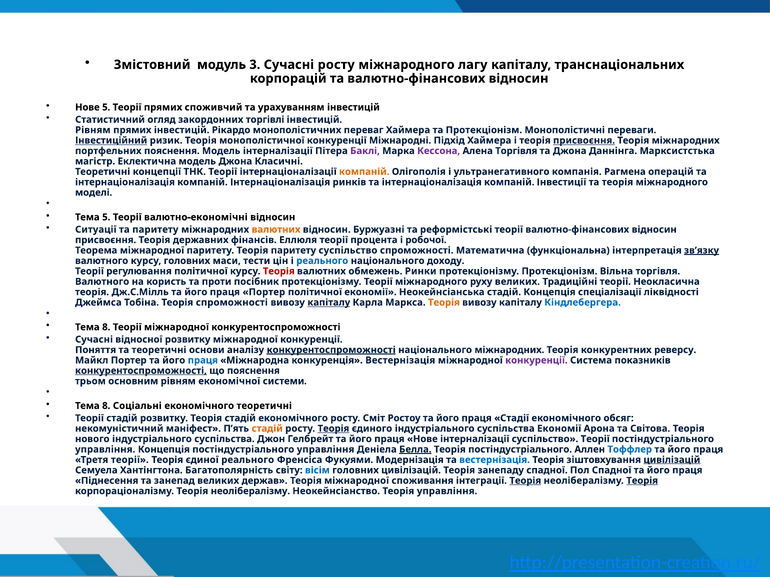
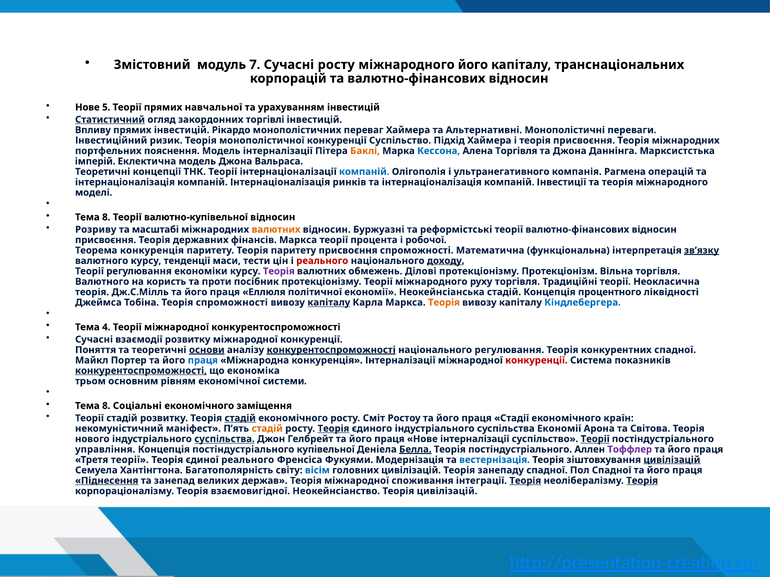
3: 3 -> 7 (255, 65)
міжнародного лагу: лагу -> його (473, 65)
споживчий: споживчий -> навчальної (213, 107)
Статистичний underline: none -> present (110, 120)
Рівням: Рівням -> Впливу (93, 130)
та Протекціонізм: Протекціонізм -> Альтернативні (484, 130)
Інвестиційний underline: present -> none (111, 141)
конкуренції Міжнародні: Міжнародні -> Суспільство (400, 141)
присвоєння underline: present -> none (584, 141)
Баклі colour: purple -> orange (365, 151)
Кессона colour: purple -> blue (439, 151)
магістр: магістр -> імперій (95, 161)
Класичні: Класичні -> Вальраса (279, 161)
компаній colour: orange -> blue (364, 172)
5: 5 -> 8 (106, 217)
валютно-економічні: валютно-економічні -> валютно-купівельної (196, 217)
Ситуації: Ситуації -> Розриву (96, 230)
та паритету: паритету -> масштабі (155, 230)
фінансів Еллюля: Еллюля -> Маркса (298, 240)
Теорема міжнародної: міжнародної -> конкуренція (152, 251)
паритету суспільство: суспільство -> присвоєння (348, 251)
курсу головних: головних -> тенденції (187, 261)
реального colour: blue -> red (322, 261)
доходу underline: none -> present (446, 261)
регулювання політичної: політичної -> економіки (201, 271)
Теорія colour: red -> purple (279, 271)
Ринки: Ринки -> Ділові (421, 271)
руху великих: великих -> торгівля (517, 282)
праця Портер: Портер -> Еллюля (264, 292)
спеціалізації: спеціалізації -> процентного (610, 292)
8: 8 -> 4 (106, 327)
відносної: відносної -> взаємодії (139, 340)
основи underline: none -> present (207, 350)
національного міжнародних: міжнародних -> регулювання (509, 350)
конкурентних реверсу: реверсу -> спадної (675, 350)
конкуренція Вестернізація: Вестернізація -> Інтерналізації (400, 361)
конкуренції colour: purple -> red (536, 361)
що пояснення: пояснення -> економіка (253, 371)
економічного теоретичні: теоретичні -> заміщення (264, 406)
стадій underline: none -> present (240, 418)
обсяг: обсяг -> країн (619, 418)
суспільства underline: none -> present (224, 439)
Теорії underline: none -> present (595, 439)
Концепція постіндустріального управління: управління -> купівельної (326, 450)
Тоффлер colour: blue -> purple (630, 450)
Піднесення underline: none -> present (107, 481)
корпораціоналізму Теорія неолібералізму: неолібералізму -> взаємовигідної (250, 491)
Теорія управління: управління -> цивілізацій (447, 491)
